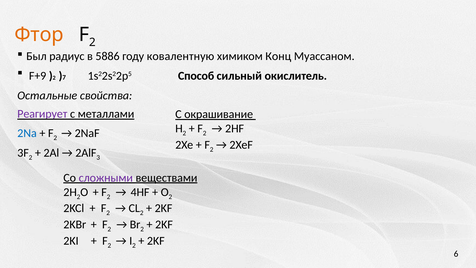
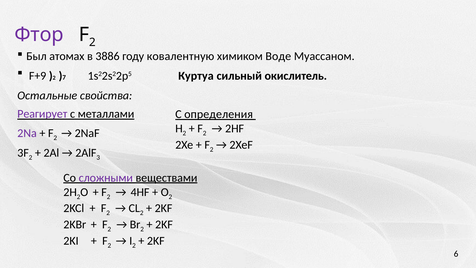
Фтор colour: orange -> purple (39, 35)
радиус: радиус -> атомах (67, 56)
5886: 5886 -> 3886 (108, 56)
Конц: Конц -> Воде (278, 56)
Способ: Способ -> Куртуа (196, 76)
окрашивание: окрашивание -> определения (219, 114)
2Na colour: blue -> purple (27, 133)
